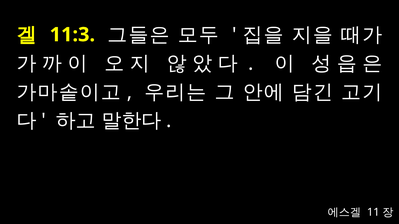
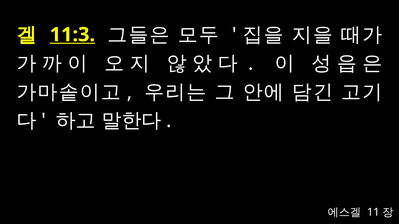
11:3 underline: none -> present (72, 35)
